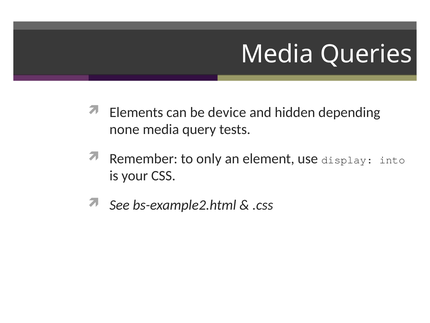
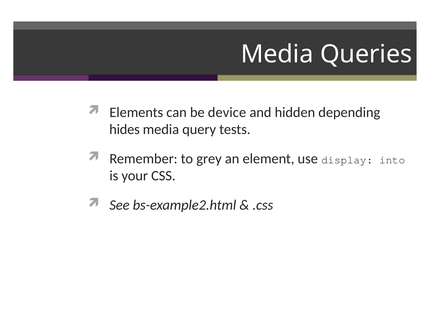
none: none -> hides (125, 129)
only: only -> grey (209, 158)
